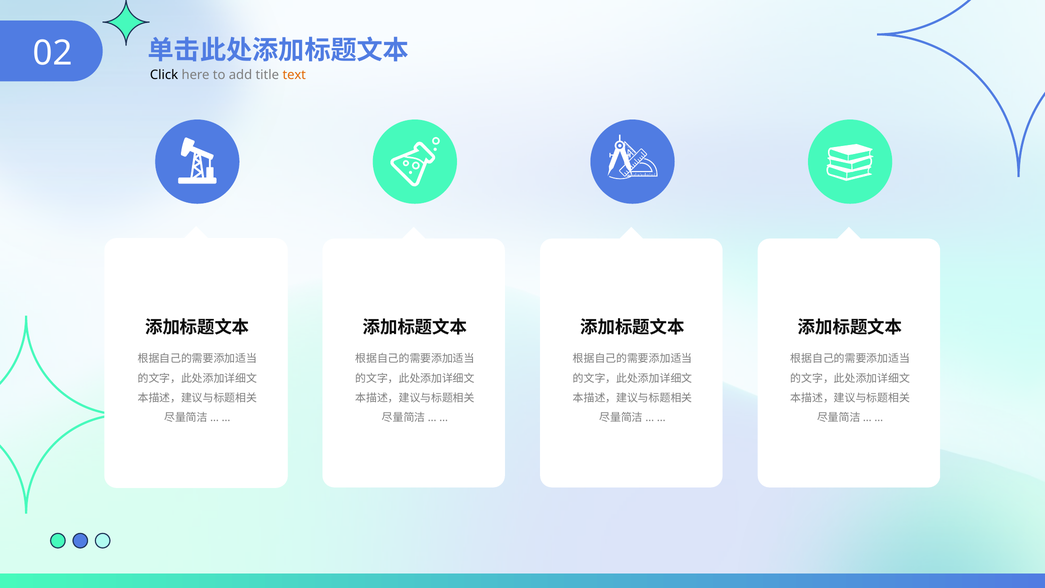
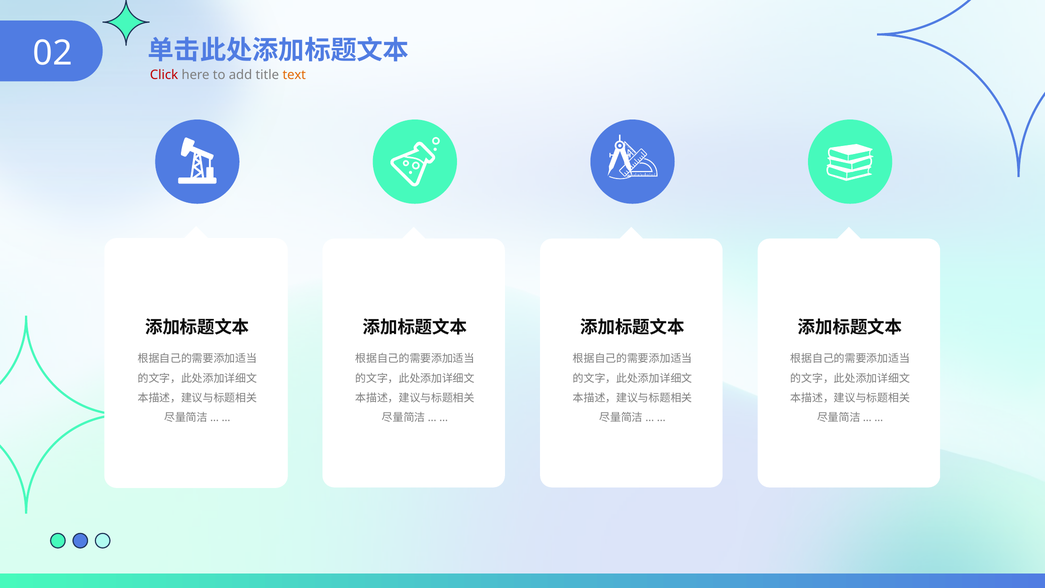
Click colour: black -> red (164, 75)
